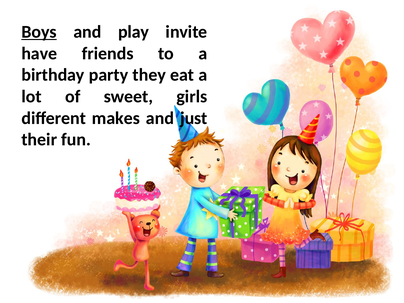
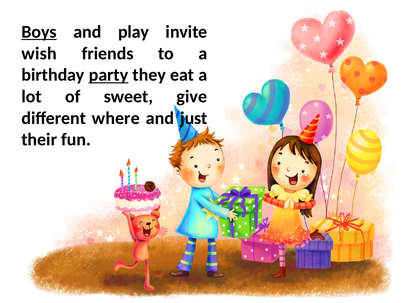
have: have -> wish (39, 53)
party underline: none -> present (109, 75)
girls: girls -> give (192, 97)
makes: makes -> where (116, 118)
